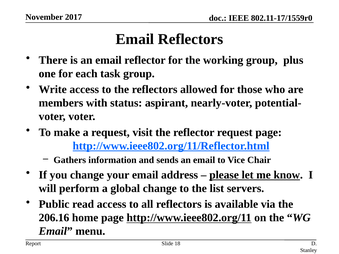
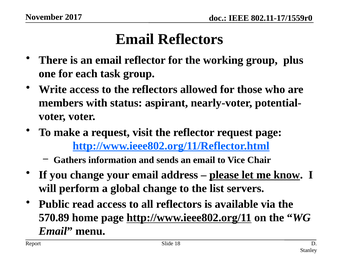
206.16: 206.16 -> 570.89 (54, 218)
